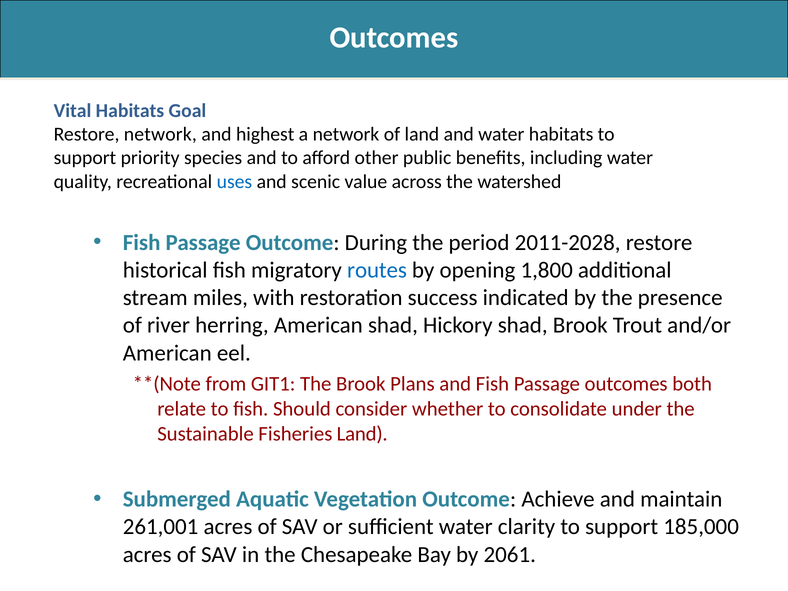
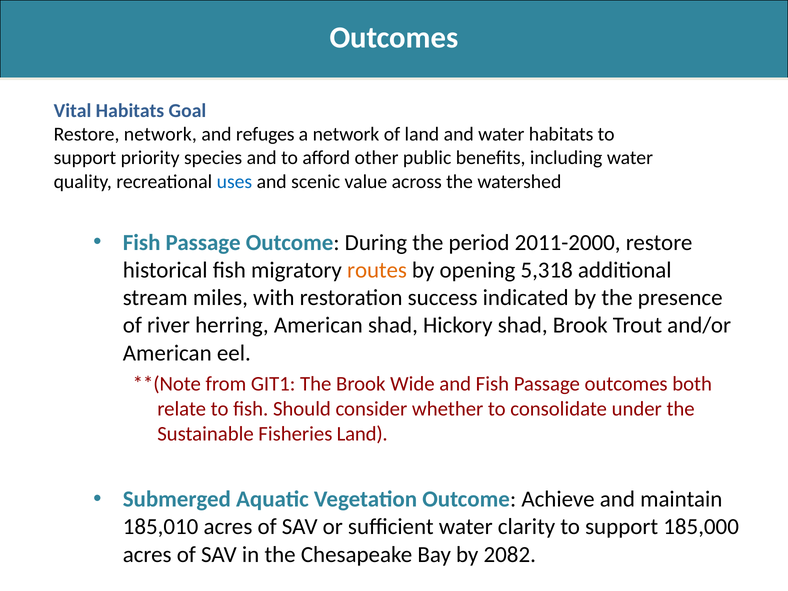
highest: highest -> refuges (265, 134)
2011-2028: 2011-2028 -> 2011-2000 (568, 243)
routes colour: blue -> orange (377, 270)
1,800: 1,800 -> 5,318 (547, 270)
Plans: Plans -> Wide (412, 384)
261,001: 261,001 -> 185,010 (161, 527)
2061: 2061 -> 2082 (510, 554)
